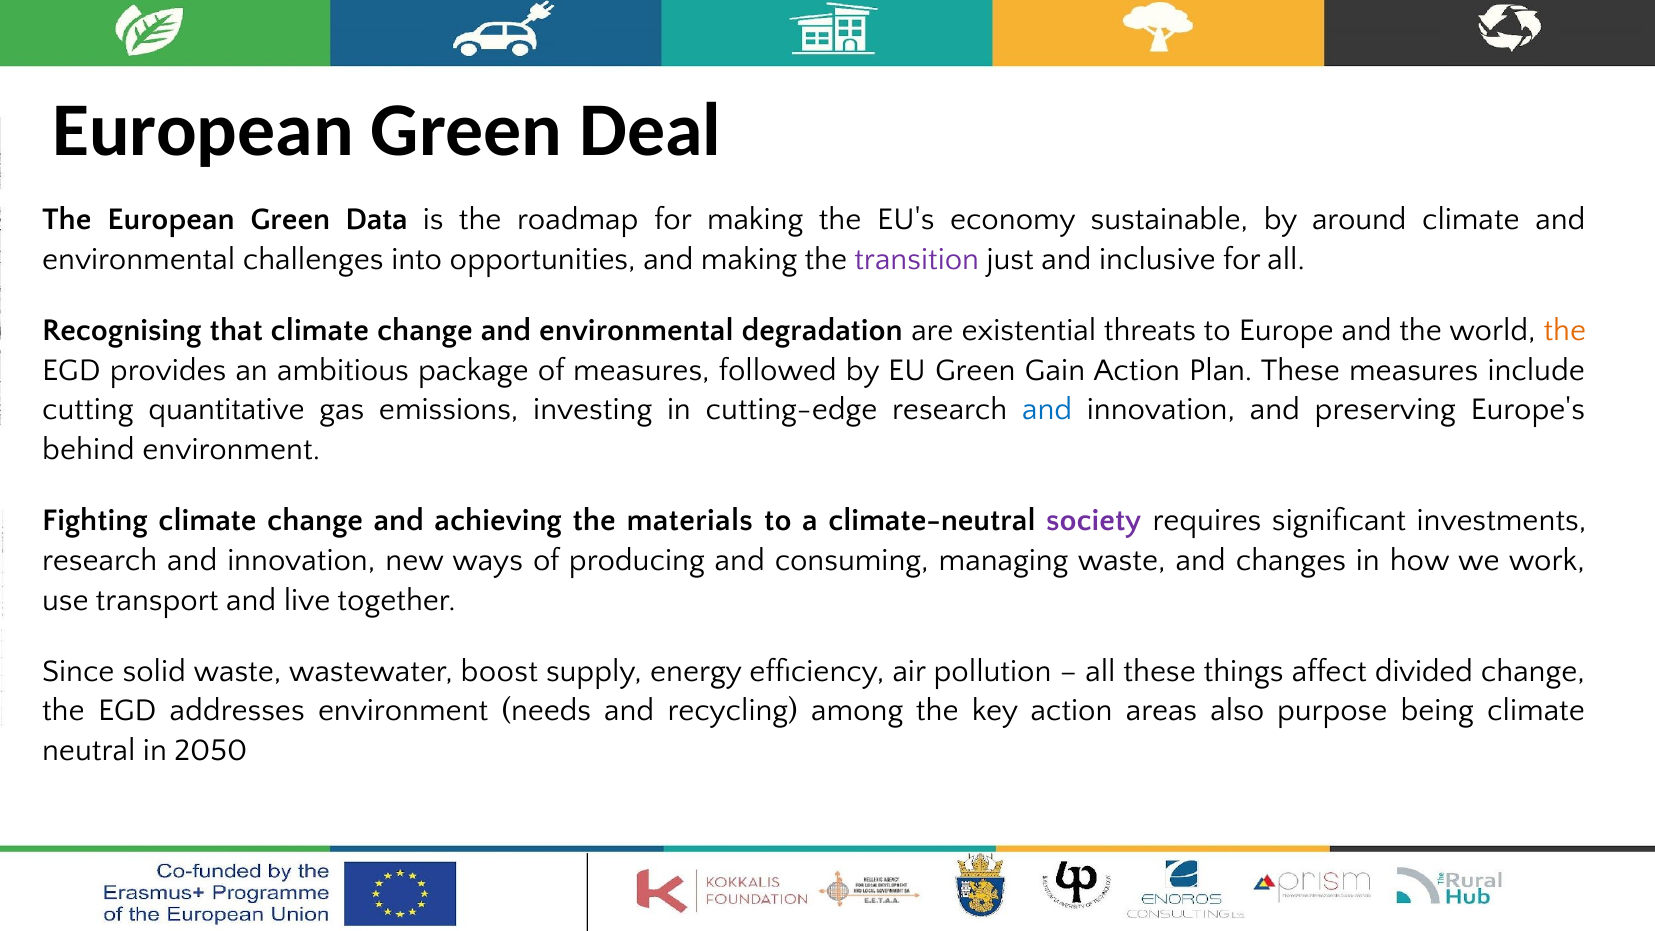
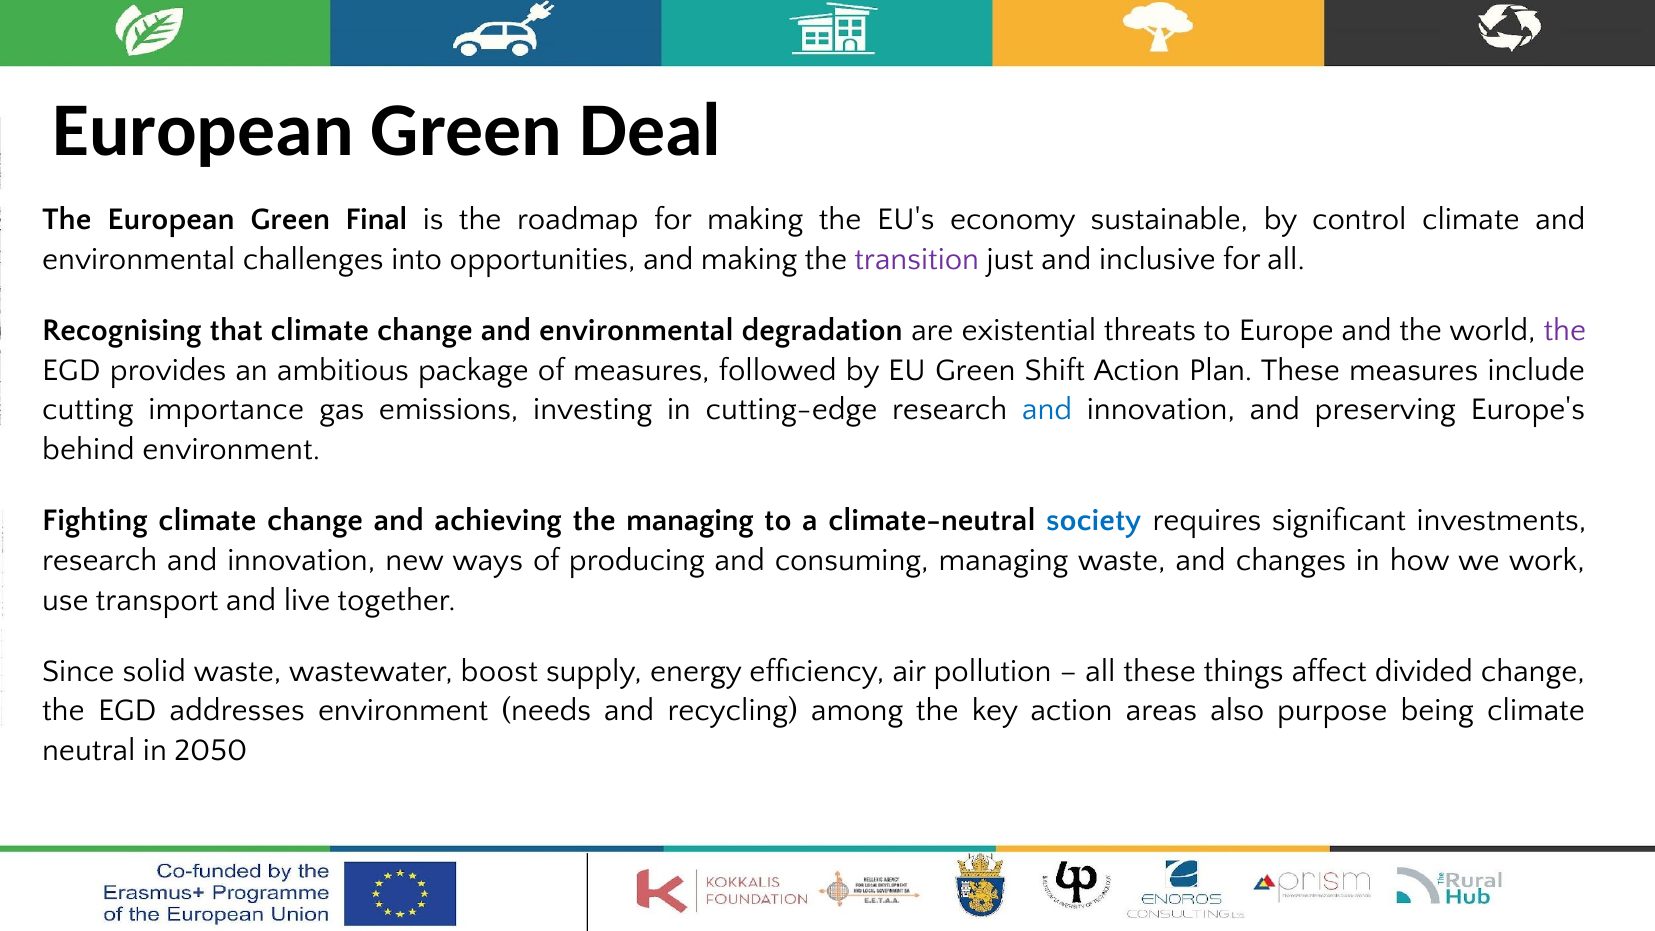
Data: Data -> Final (376, 219)
around: around -> control (1359, 219)
the colour: orange -> purple (1565, 330)
Gain: Gain -> Shift (1055, 370)
quantitative: quantitative -> importance (226, 410)
the materials: materials -> managing (690, 520)
society colour: purple -> blue (1094, 520)
